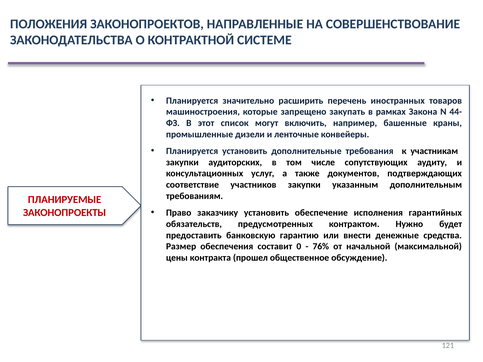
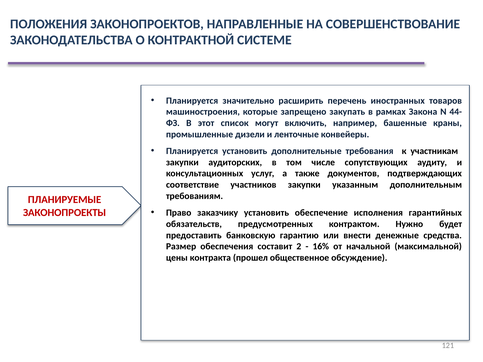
0: 0 -> 2 (299, 247)
76%: 76% -> 16% (321, 247)
